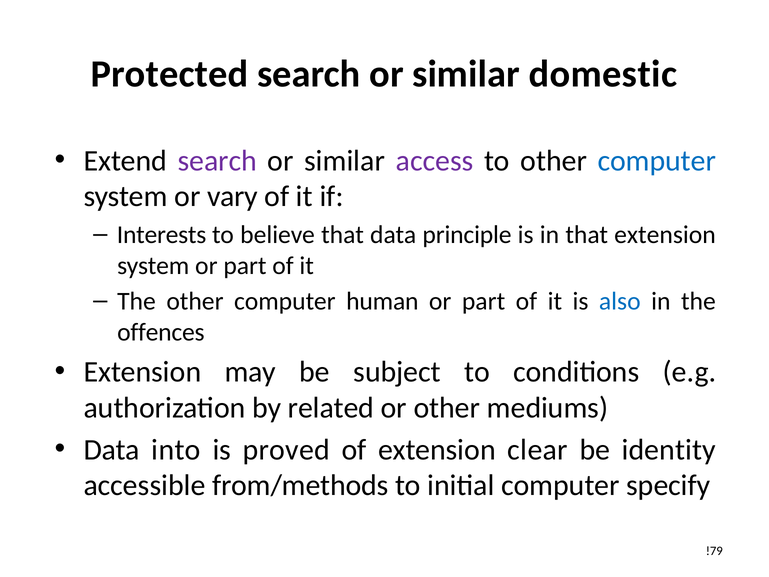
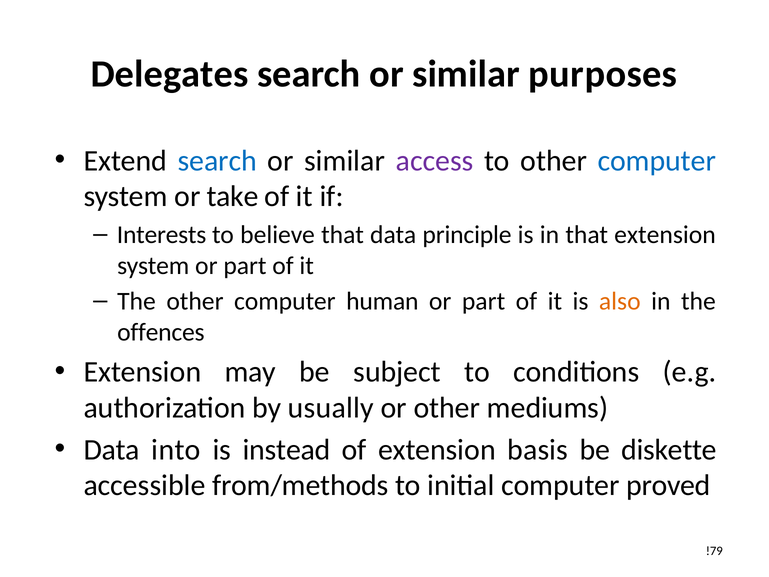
Protected: Protected -> Delegates (170, 74)
domestic: domestic -> purposes (603, 74)
search colour: purple -> blue (217, 161)
vary: vary -> take (233, 197)
also colour: blue -> orange (620, 301)
related: related -> usually (331, 408)
proved: proved -> instead (287, 450)
clear: clear -> basis (538, 450)
identity: identity -> diskette (669, 450)
specify: specify -> proved (668, 485)
